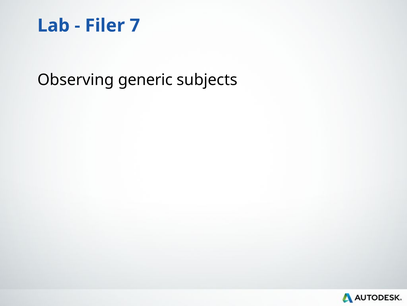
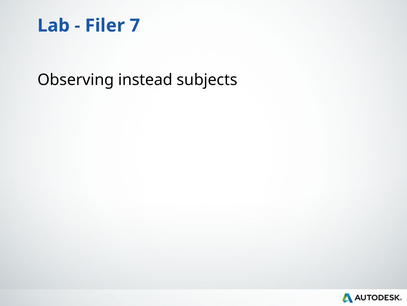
generic: generic -> instead (145, 80)
